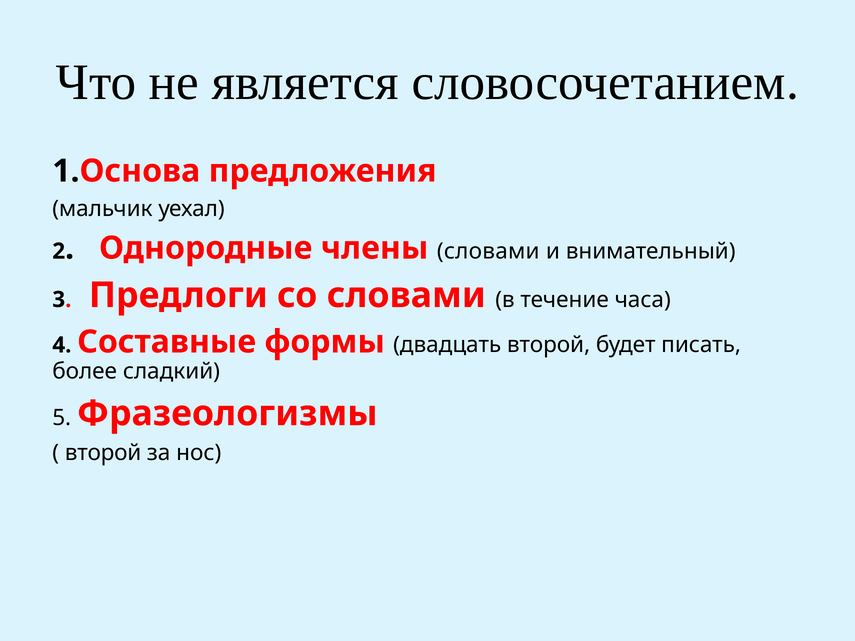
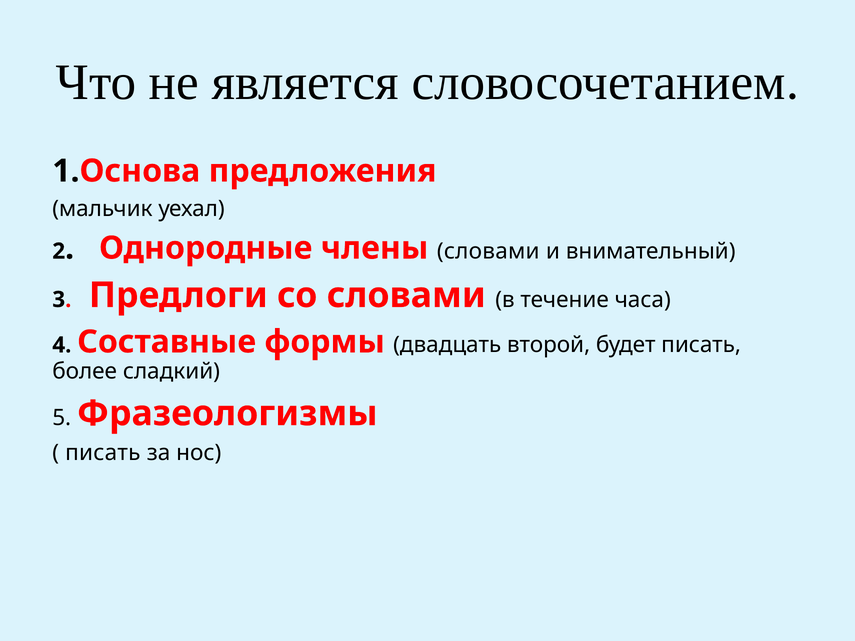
второй: второй -> писать (103, 453)
